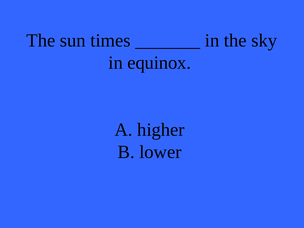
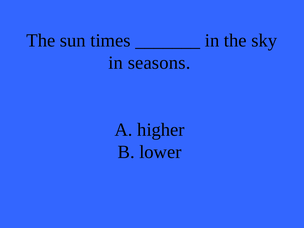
equinox: equinox -> seasons (159, 63)
